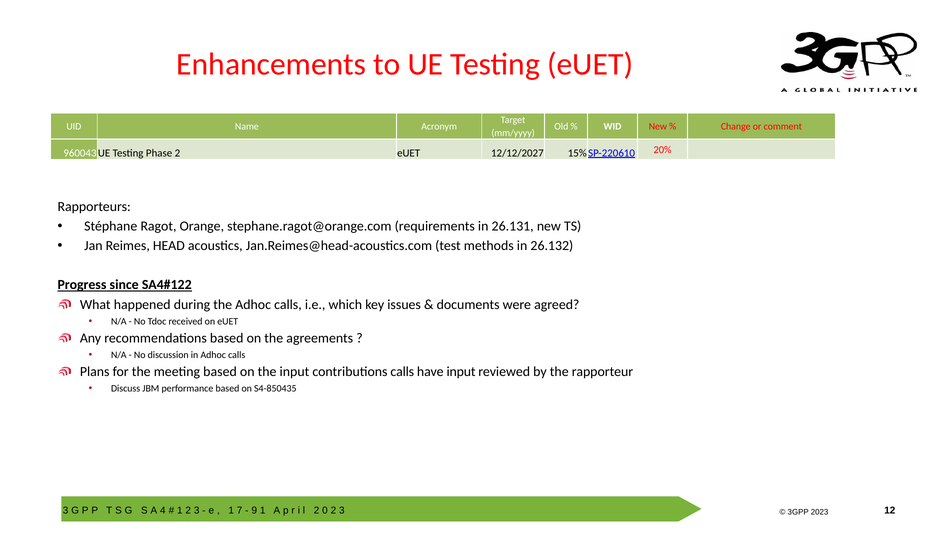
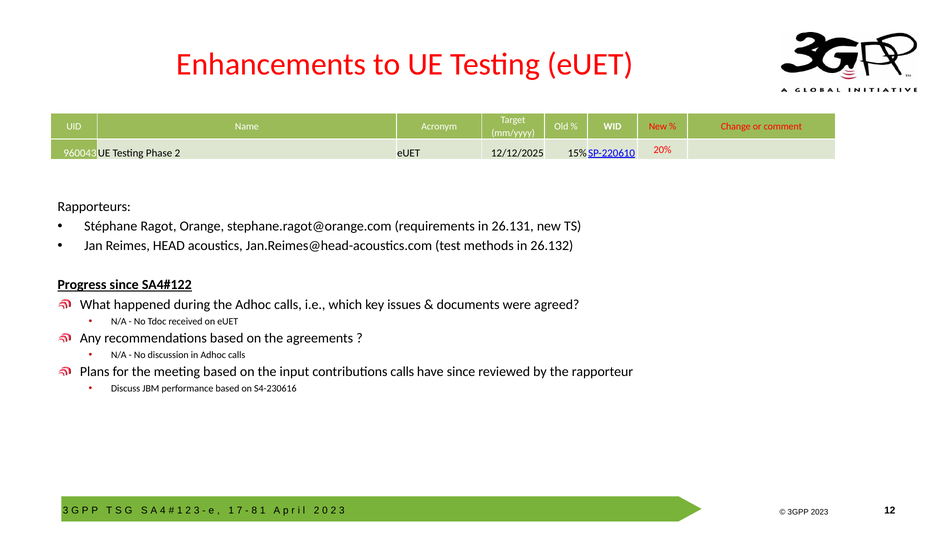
12/12/2027: 12/12/2027 -> 12/12/2025 (517, 153)
have input: input -> since (461, 372)
S4-850435: S4-850435 -> S4-230616 (275, 388)
9: 9 -> 8 (254, 510)
